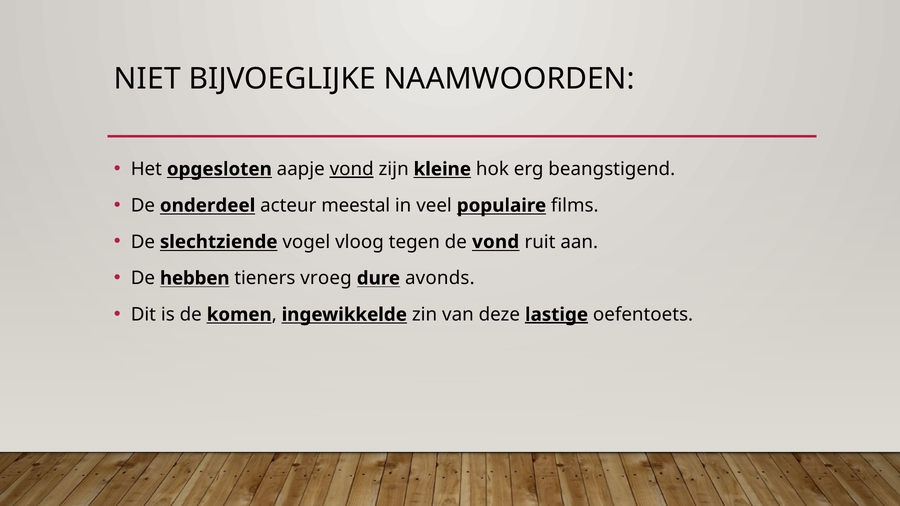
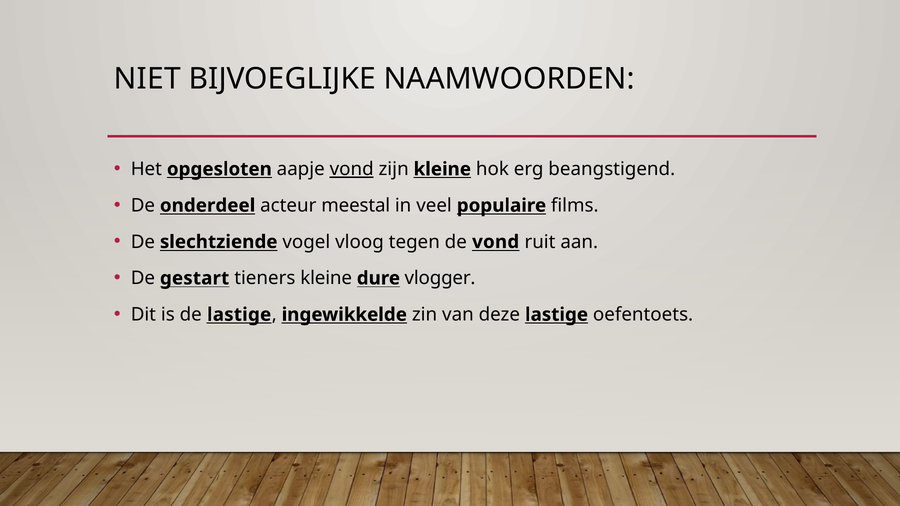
hebben: hebben -> gestart (195, 278)
tieners vroeg: vroeg -> kleine (326, 278)
avonds: avonds -> vlogger (440, 278)
de komen: komen -> lastige (239, 315)
lastige underline: present -> none (557, 315)
